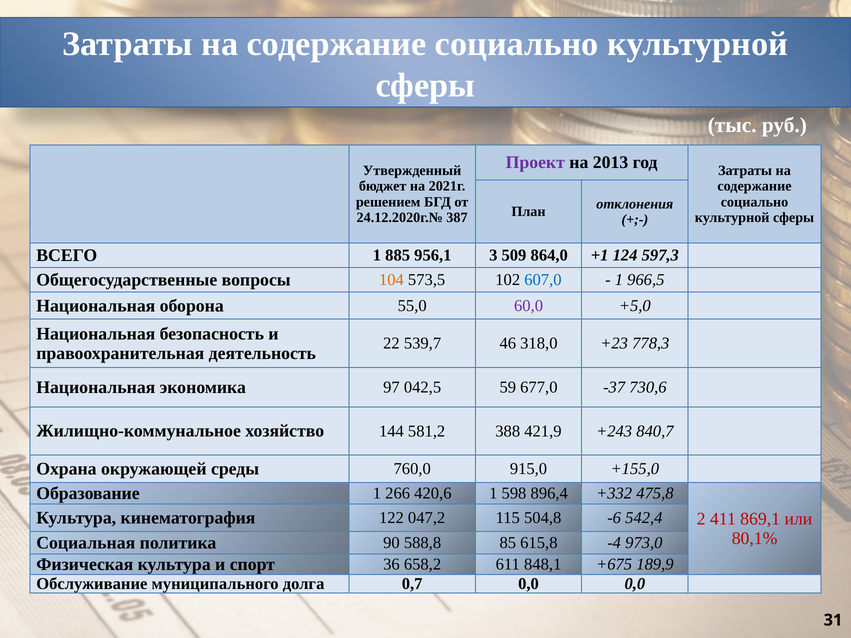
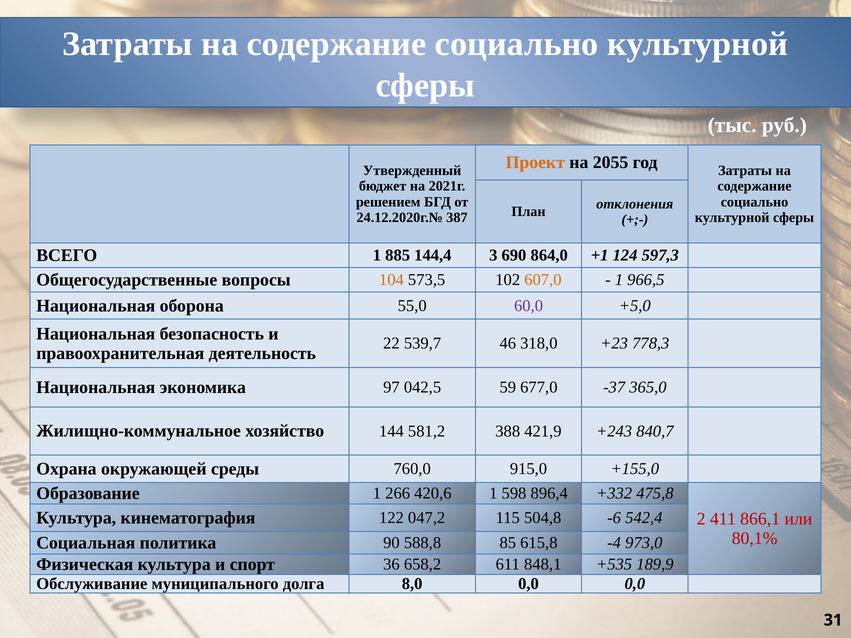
Проект colour: purple -> orange (535, 163)
2013: 2013 -> 2055 (611, 163)
956,1: 956,1 -> 144,4 (433, 255)
509: 509 -> 690 (514, 255)
607,0 colour: blue -> orange (543, 280)
730,6: 730,6 -> 365,0 (648, 387)
869,1: 869,1 -> 866,1 (760, 519)
+675: +675 -> +535 (614, 565)
0,7: 0,7 -> 8,0 (412, 584)
